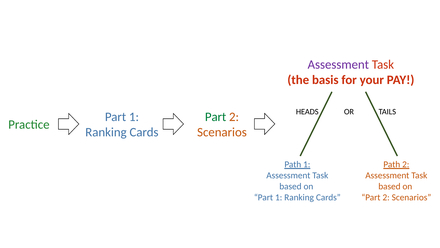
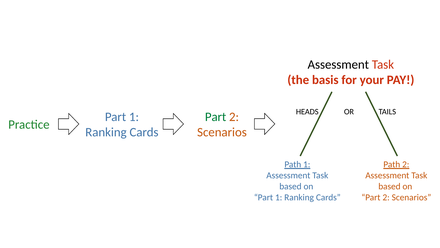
Assessment colour: purple -> black (338, 64)
